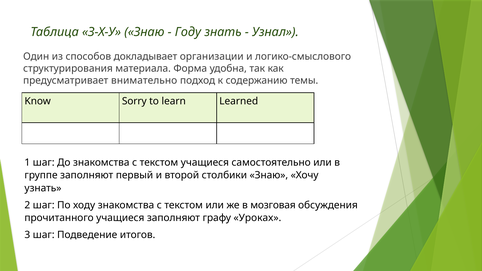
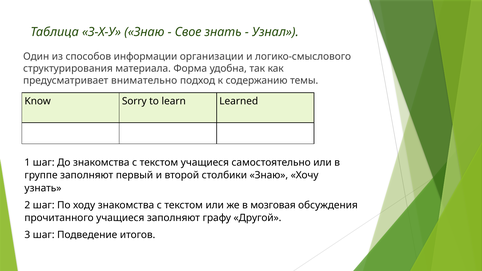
Году: Году -> Свое (188, 32)
докладывает: докладывает -> информации (146, 57)
Уроках: Уроках -> Другой (257, 218)
